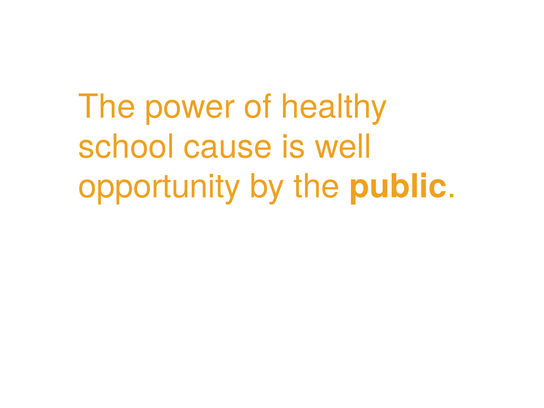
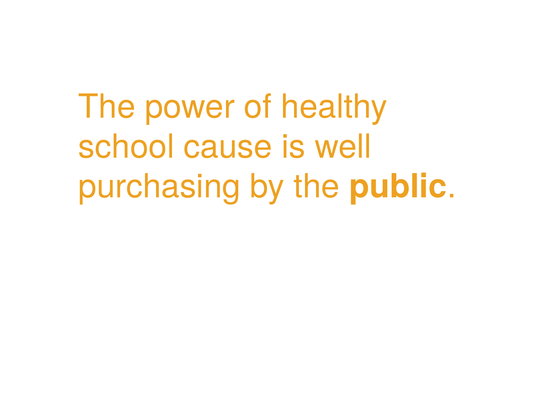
opportunity: opportunity -> purchasing (159, 187)
